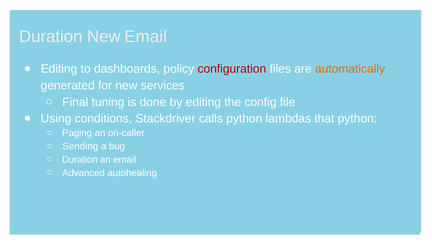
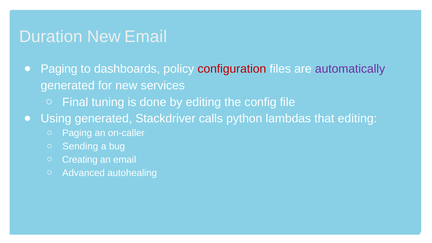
Editing: Editing -> Paging (59, 69)
automatically colour: orange -> purple (350, 69)
Using conditions: conditions -> generated (103, 119)
that python: python -> editing (357, 119)
Duration: Duration -> Creating (80, 160)
